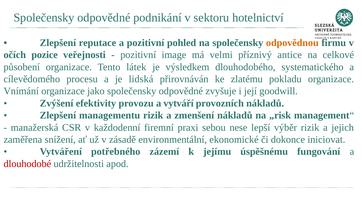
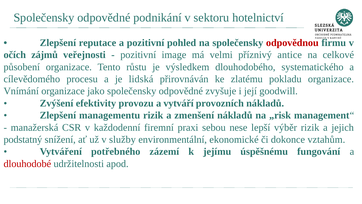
odpovědnou colour: orange -> red (292, 43)
pozice: pozice -> zájmů (45, 55)
látek: látek -> růstu (136, 67)
zaměřena: zaměřena -> podstatný (23, 139)
zásadě: zásadě -> služby (122, 139)
iniciovat: iniciovat -> vztahům (326, 139)
